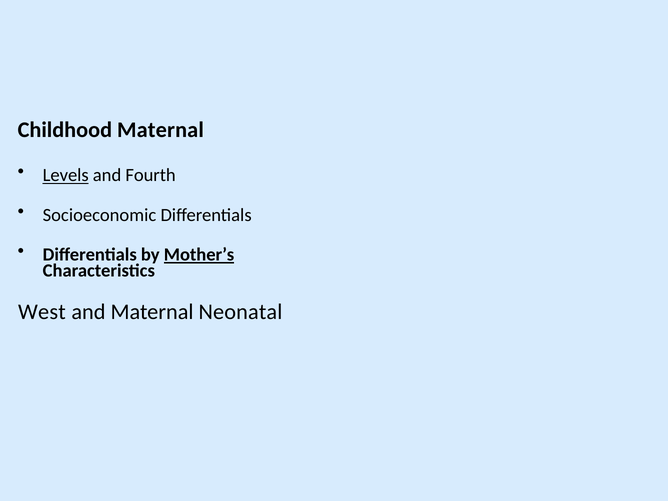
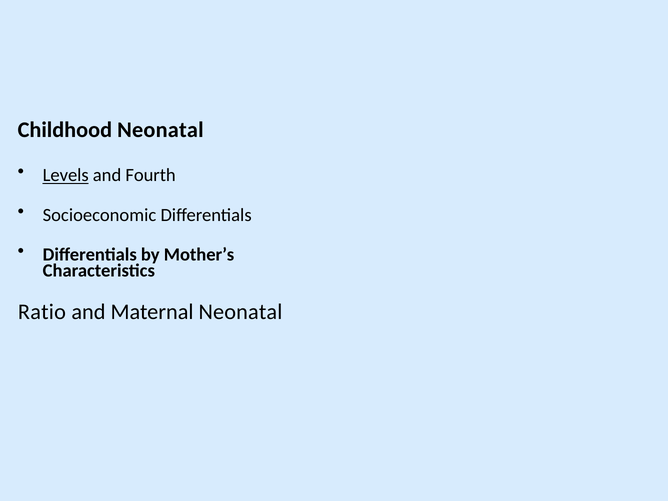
Childhood Maternal: Maternal -> Neonatal (160, 130)
Mother’s underline: present -> none (199, 255)
West: West -> Ratio (42, 312)
